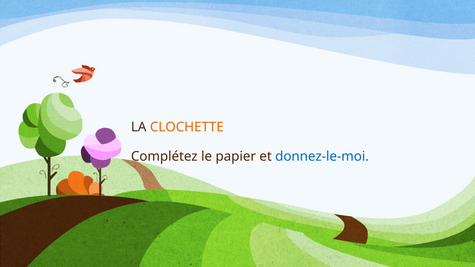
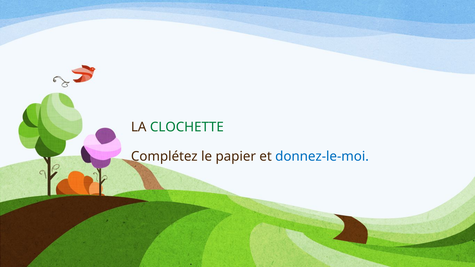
CLOCHETTE colour: orange -> green (187, 127)
